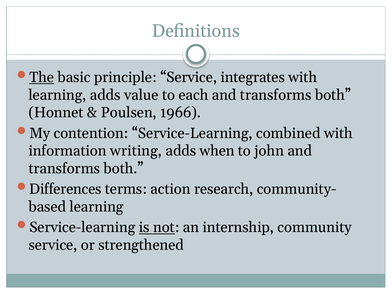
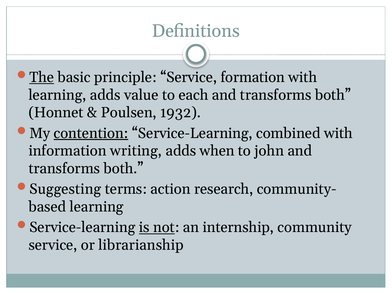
integrates: integrates -> formation (253, 77)
1966: 1966 -> 1932 (180, 113)
contention underline: none -> present (91, 133)
Differences: Differences -> Suggesting (65, 189)
strengthened: strengthened -> librarianship (141, 245)
